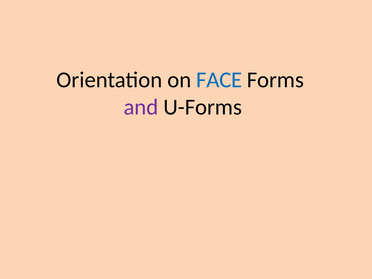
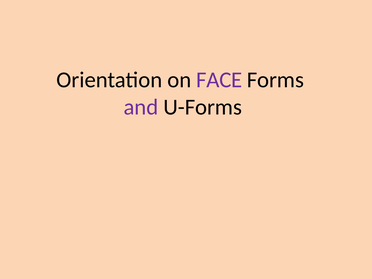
FACE colour: blue -> purple (219, 80)
